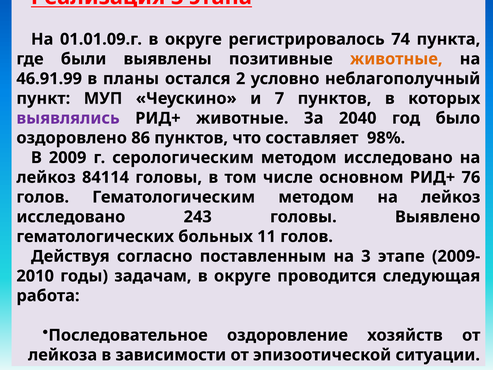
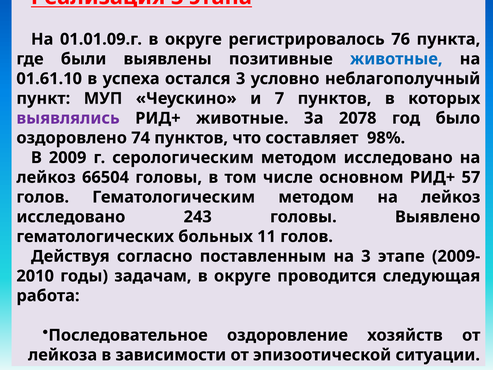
74: 74 -> 76 (401, 39)
животные colour: orange -> blue (396, 59)
46.91.99: 46.91.99 -> 01.61.10 (49, 79)
планы: планы -> успеха (131, 79)
остался 2: 2 -> 3 (241, 79)
2040: 2040 -> 2078 (358, 118)
86: 86 -> 74 (141, 138)
84114: 84114 -> 66504 (106, 177)
76: 76 -> 57 (471, 177)
